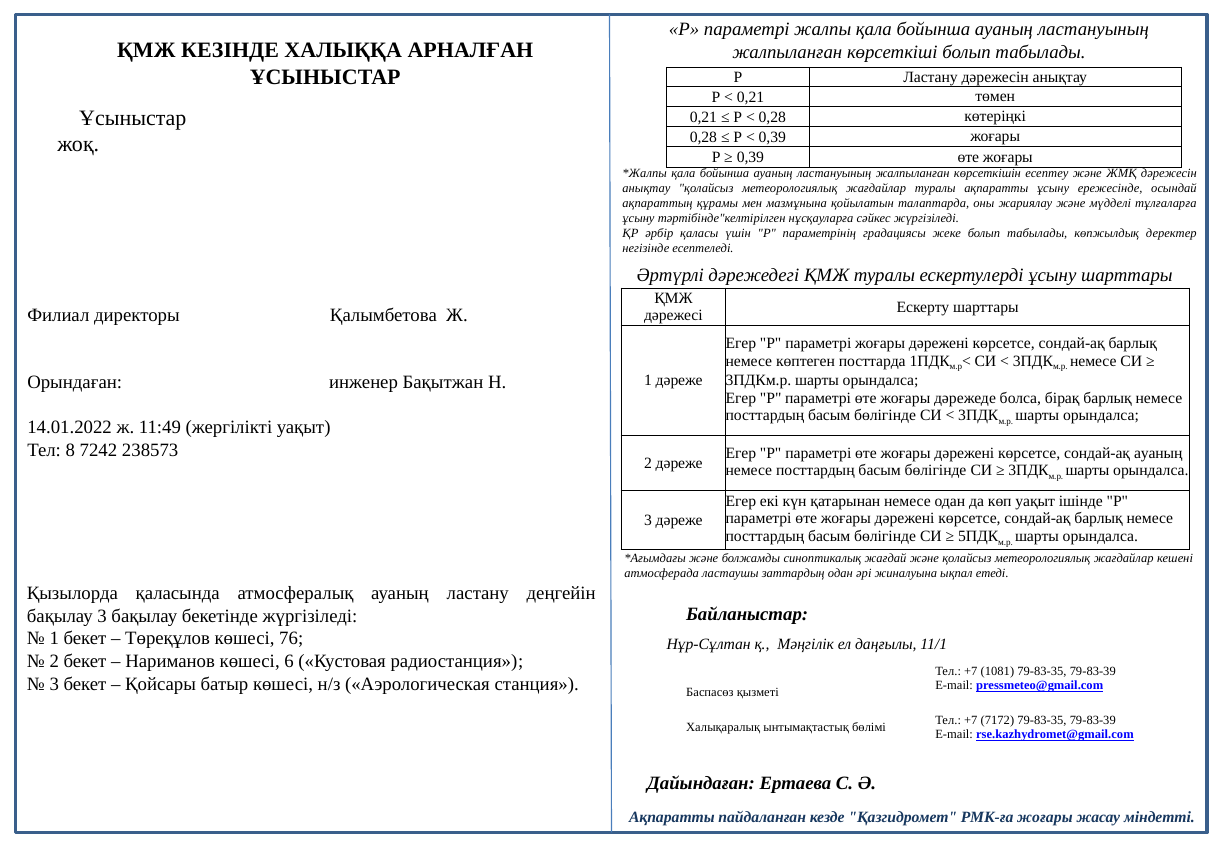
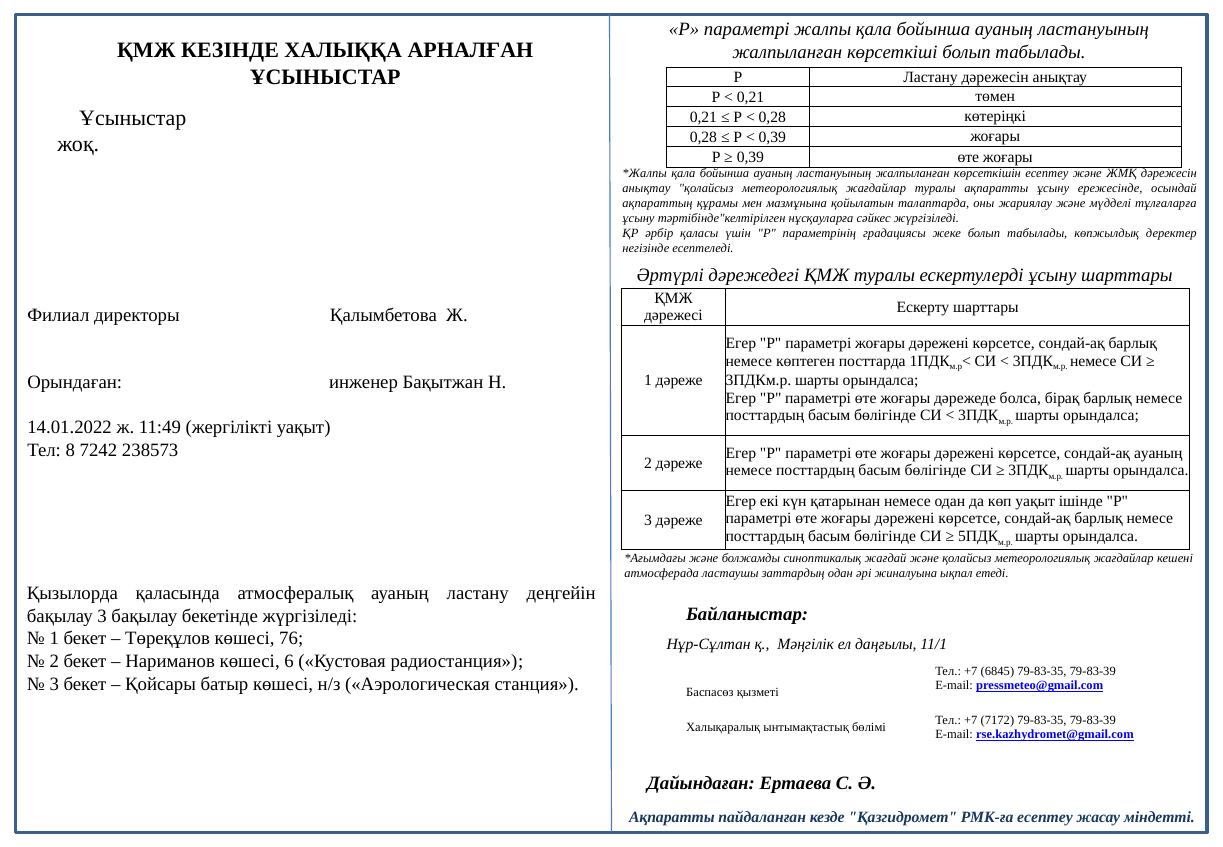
1081: 1081 -> 6845 (997, 671)
РМК-ға жоғары: жоғары -> есептеу (1045, 817)
